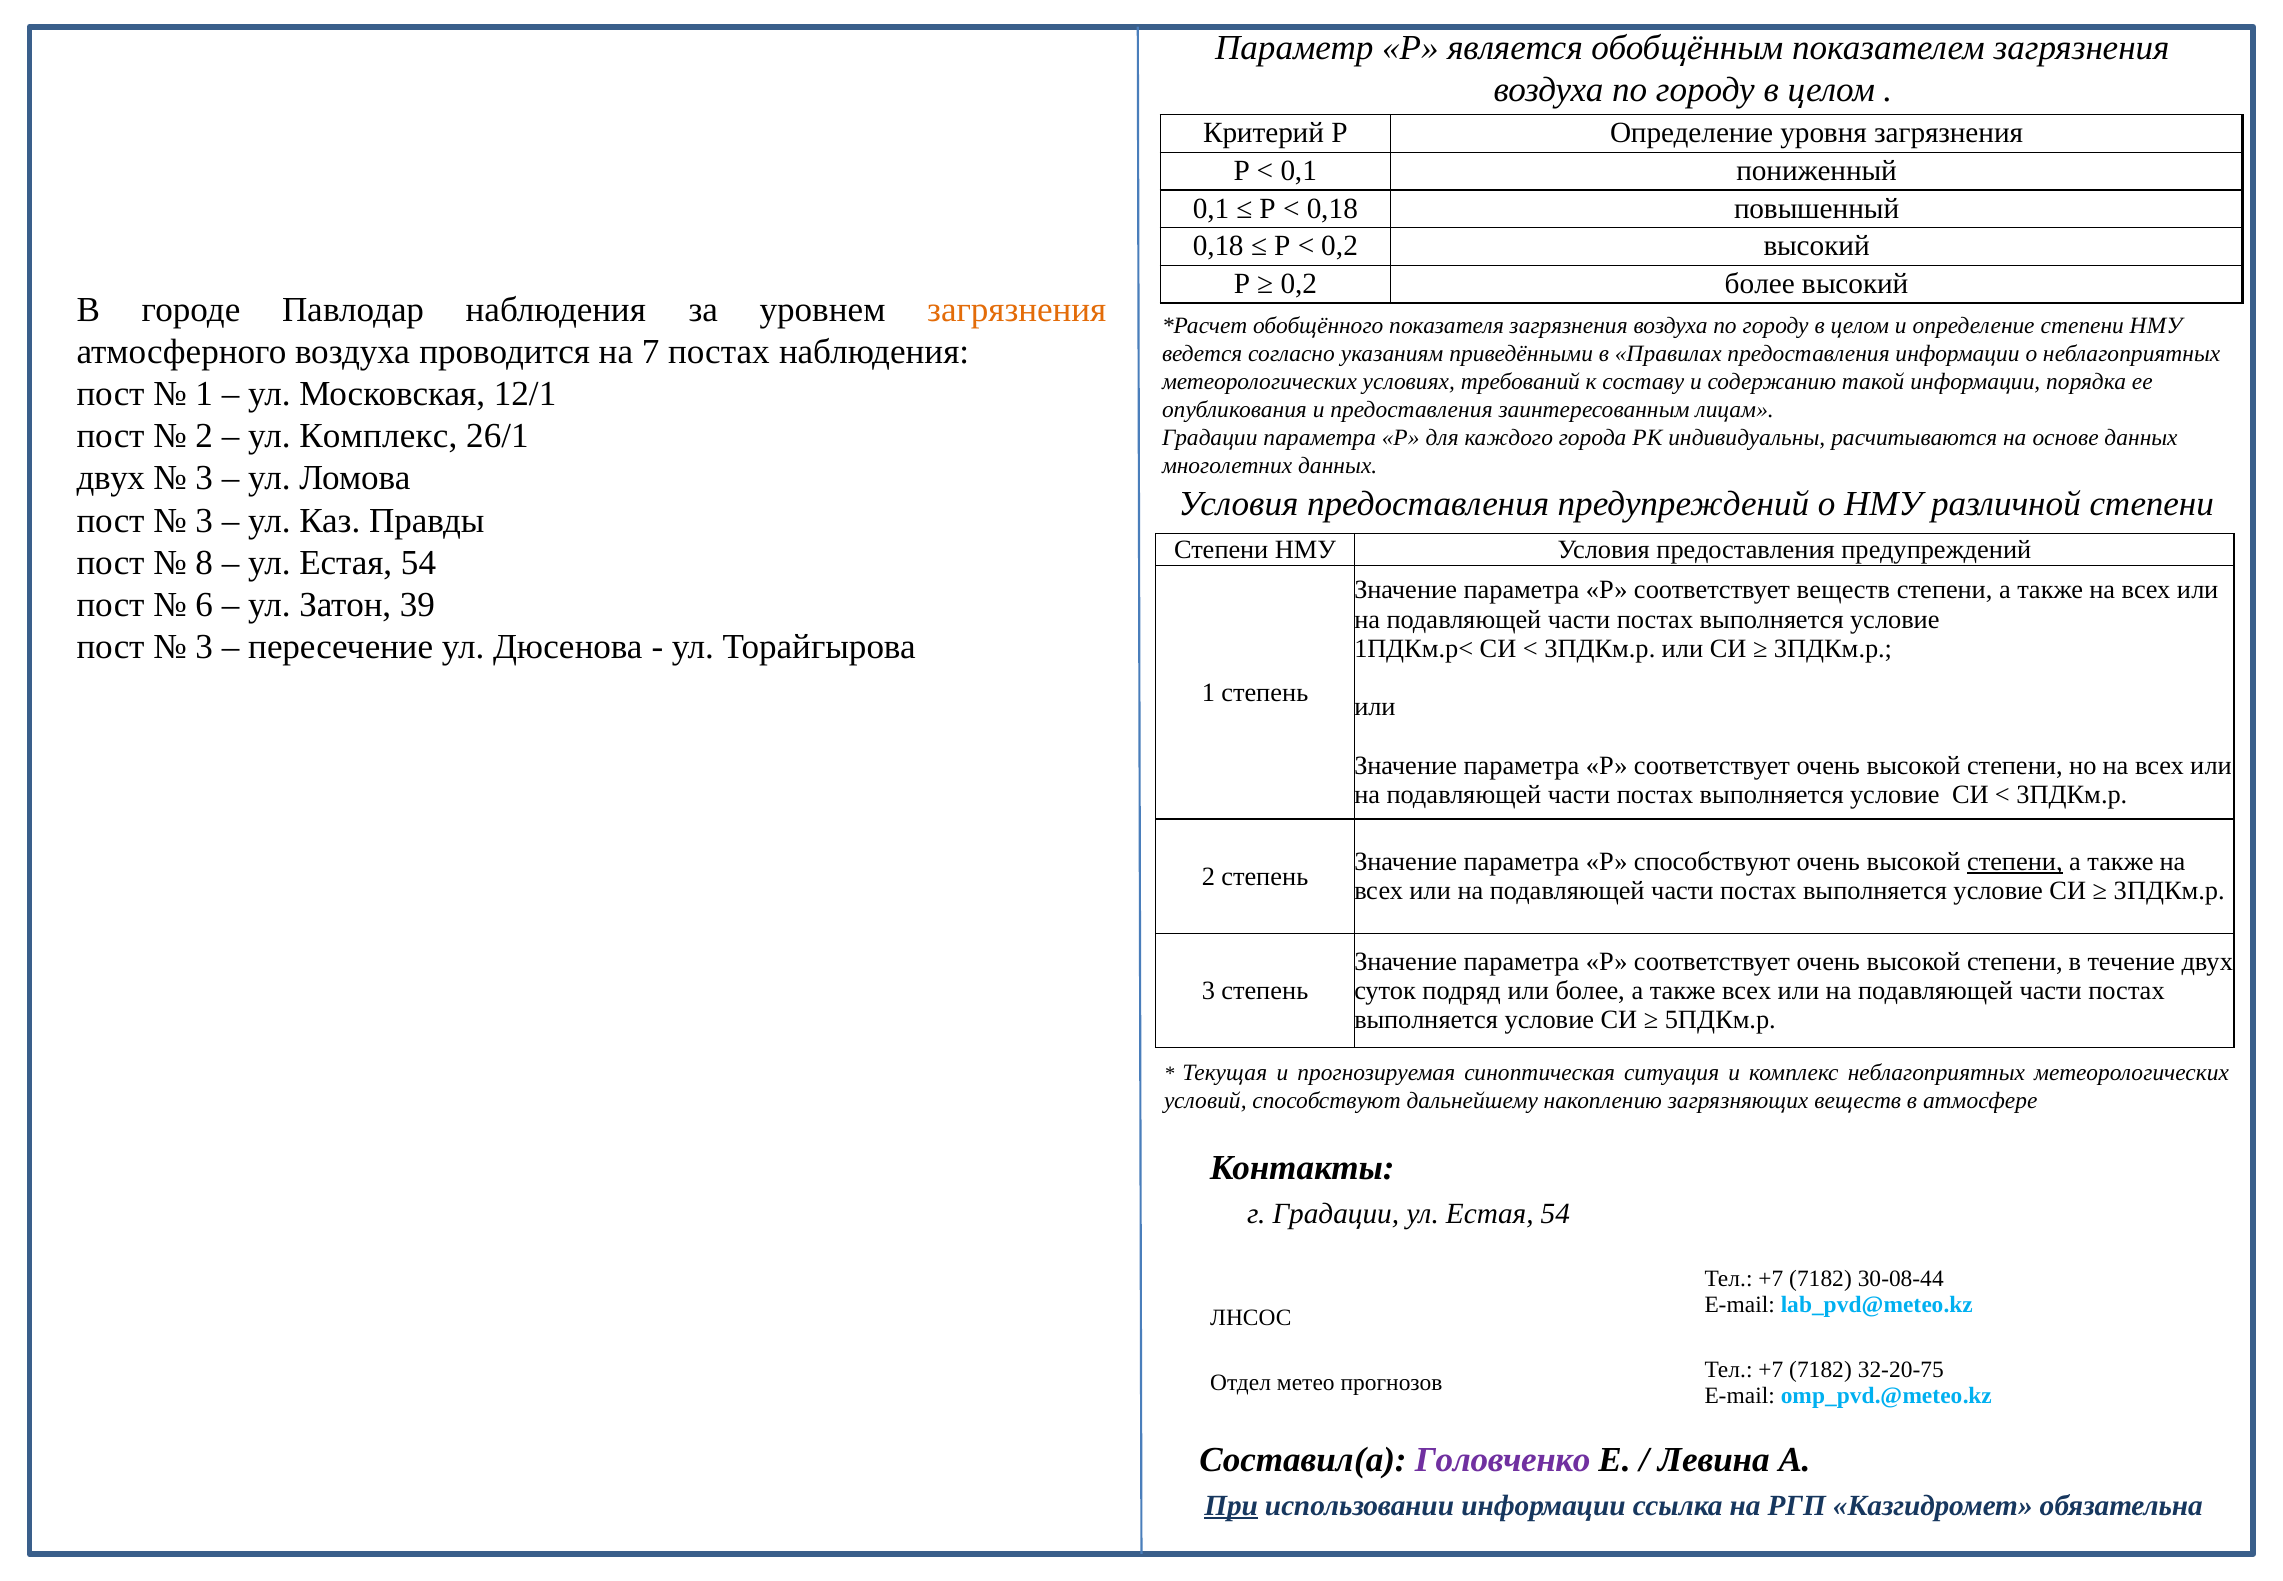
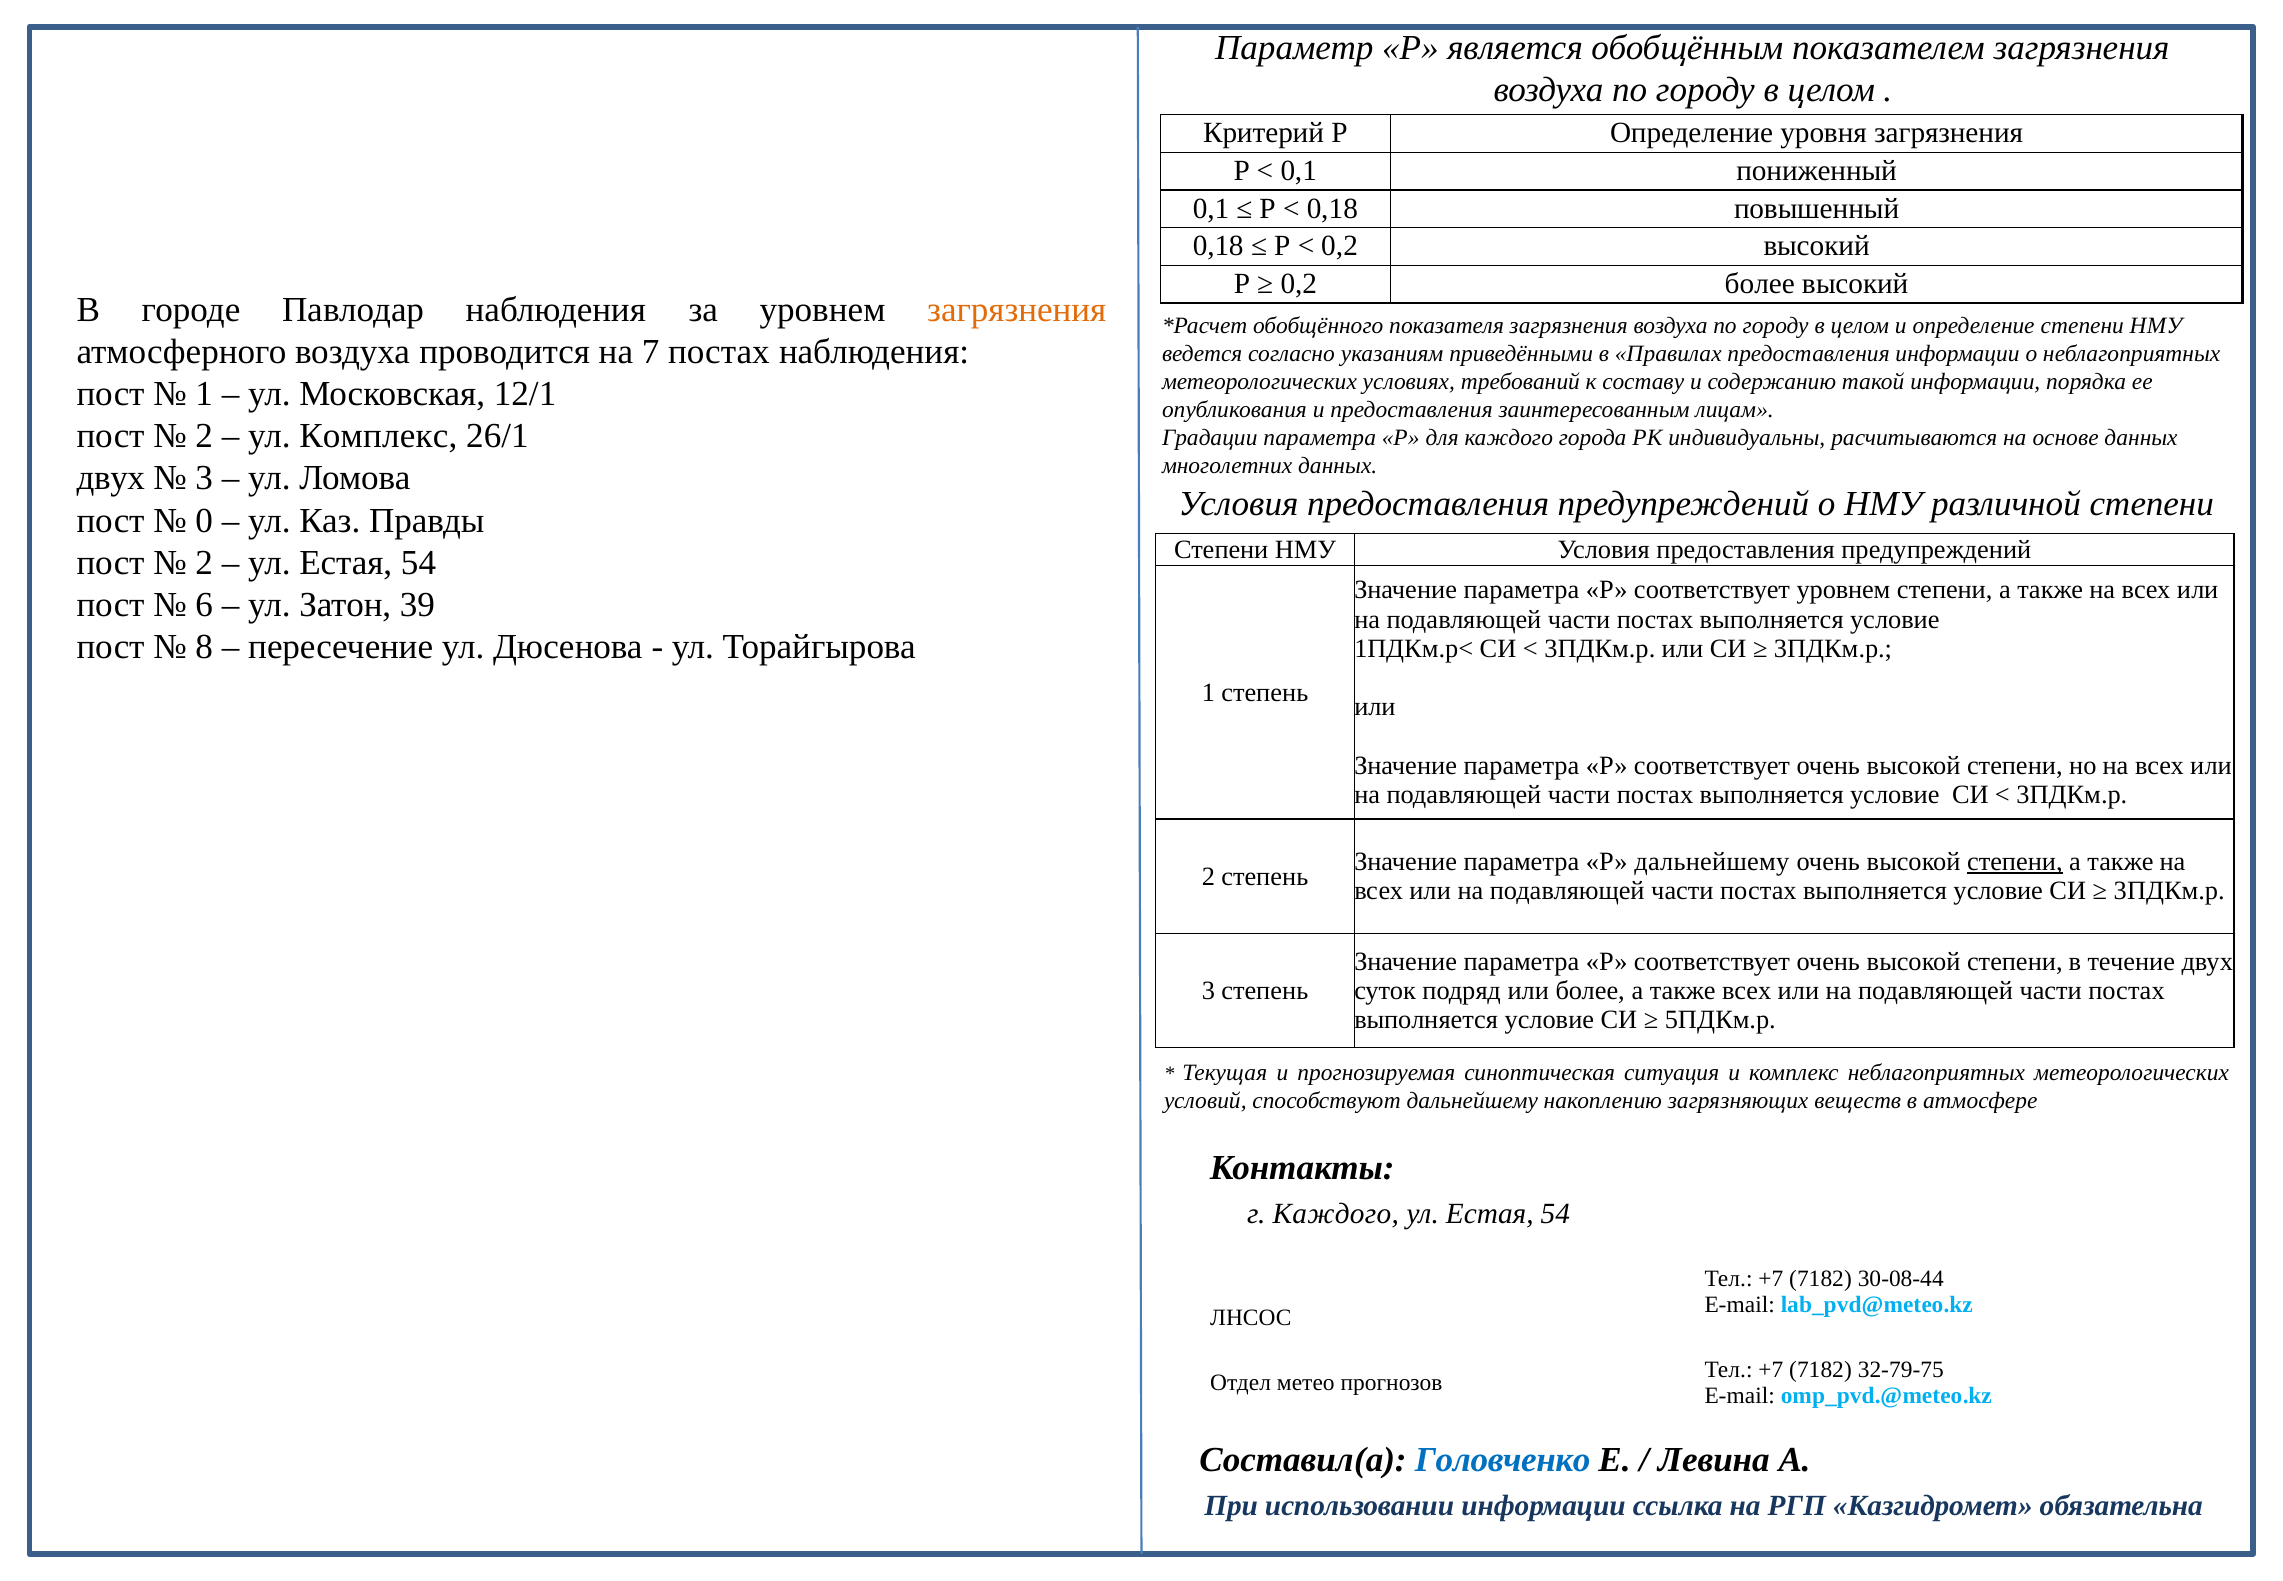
3: 3 -> 0 (204, 520)
8: 8 -> 2 (204, 562)
соответствует веществ: веществ -> уровнем (1844, 590)
3: 3 -> 8 (204, 647)
Р способствуют: способствуют -> дальнейшему (1712, 862)
г Градации: Градации -> Каждого (1336, 1214)
32-20-75: 32-20-75 -> 32-79-75 (1901, 1369)
Головченко colour: purple -> blue (1503, 1459)
При underline: present -> none (1231, 1505)
